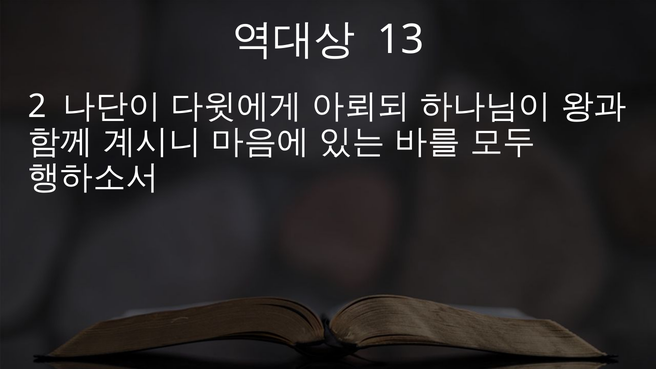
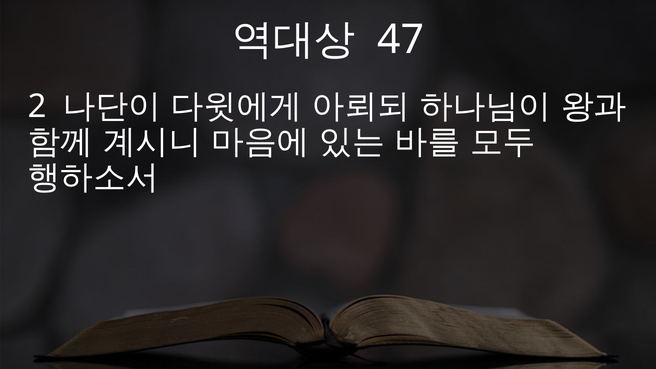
13: 13 -> 47 (401, 40)
